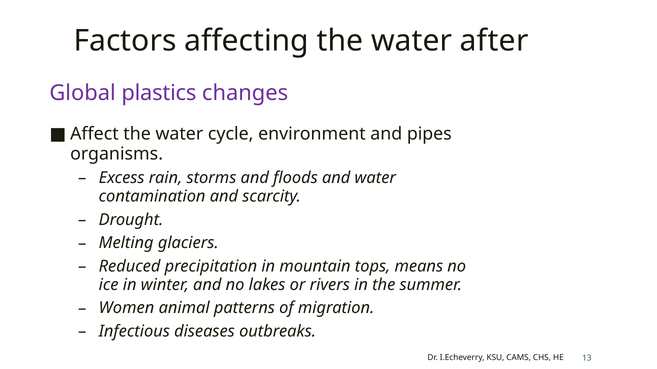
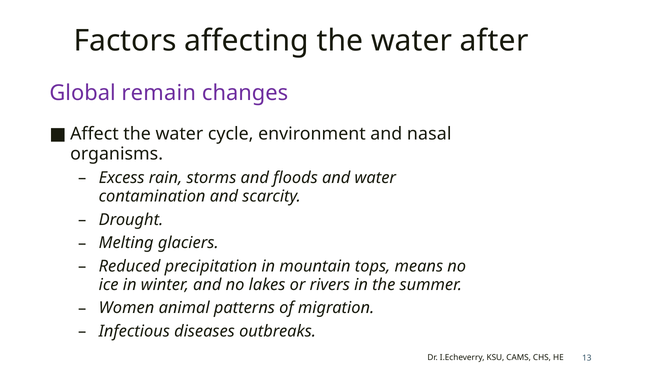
plastics: plastics -> remain (159, 93)
pipes: pipes -> nasal (429, 134)
